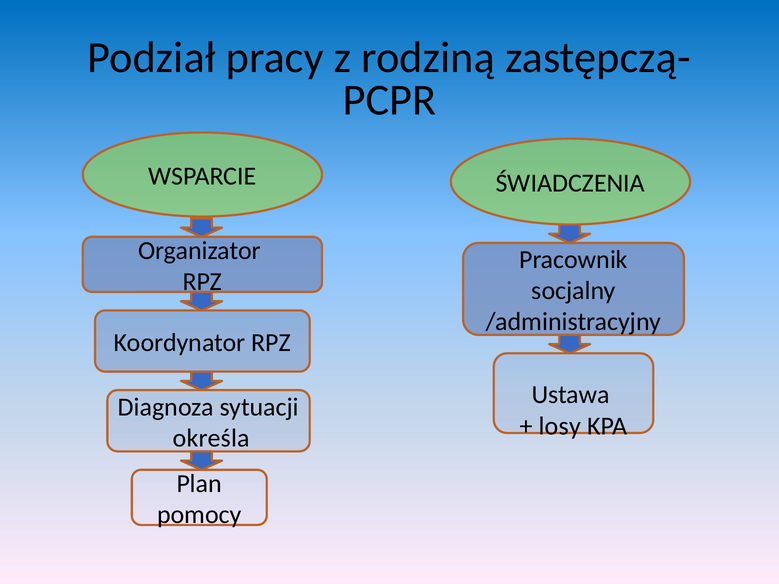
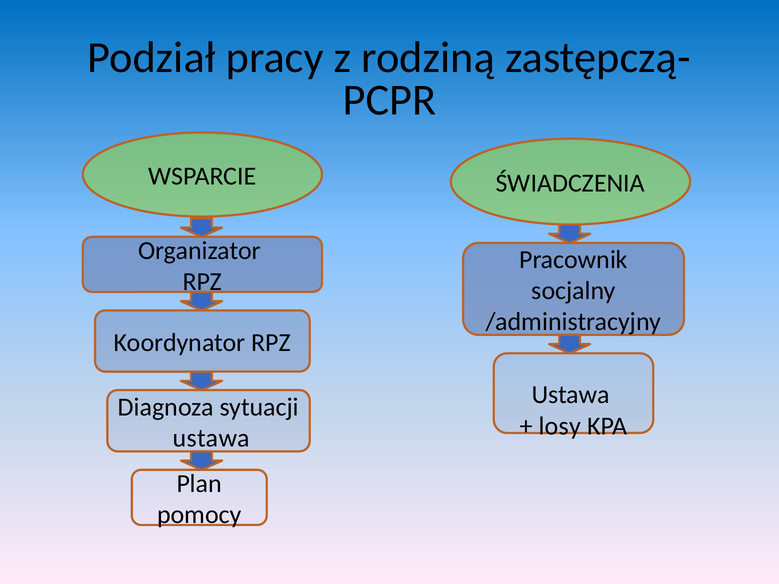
określa: określa -> ustawa (211, 438)
